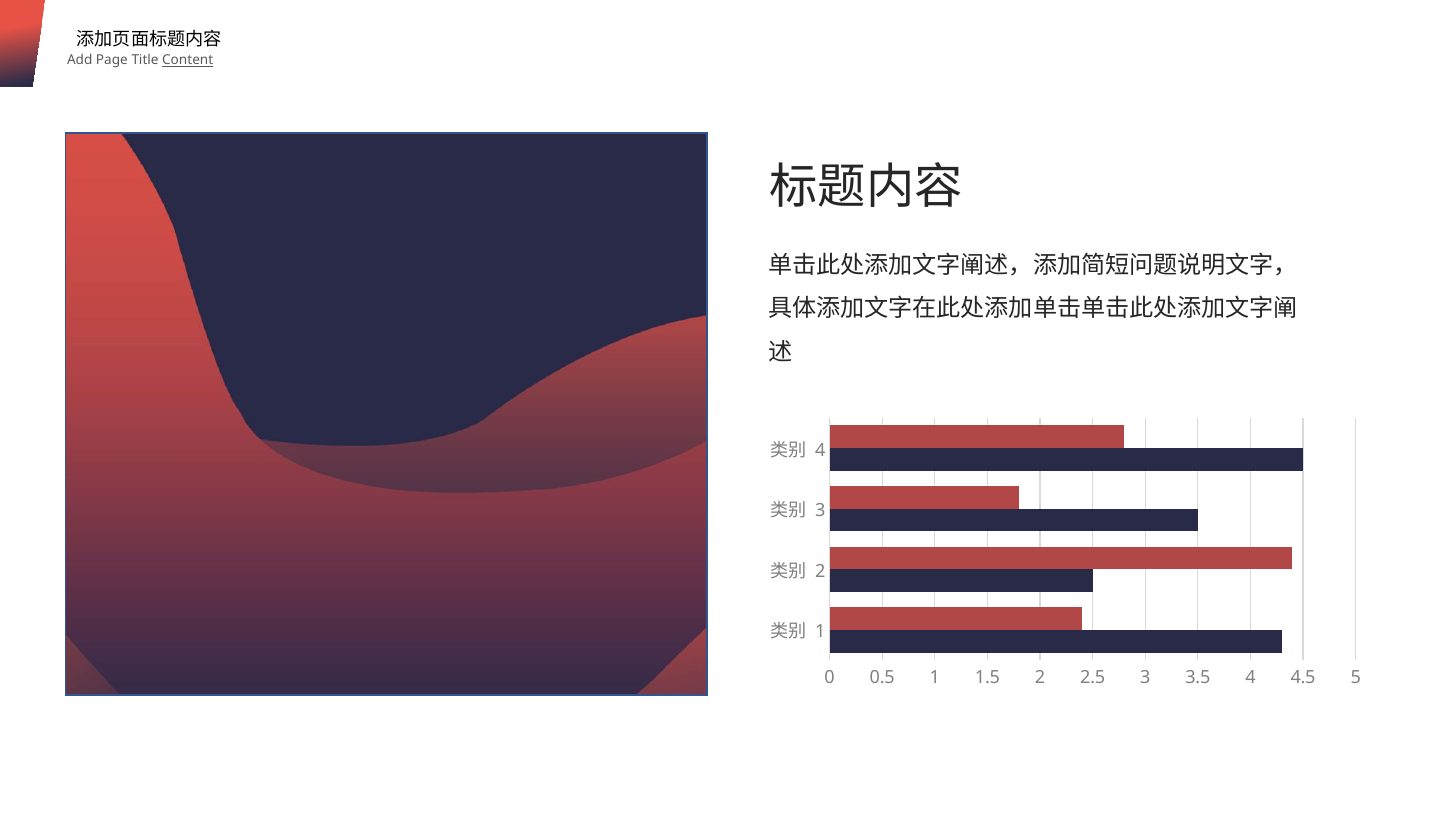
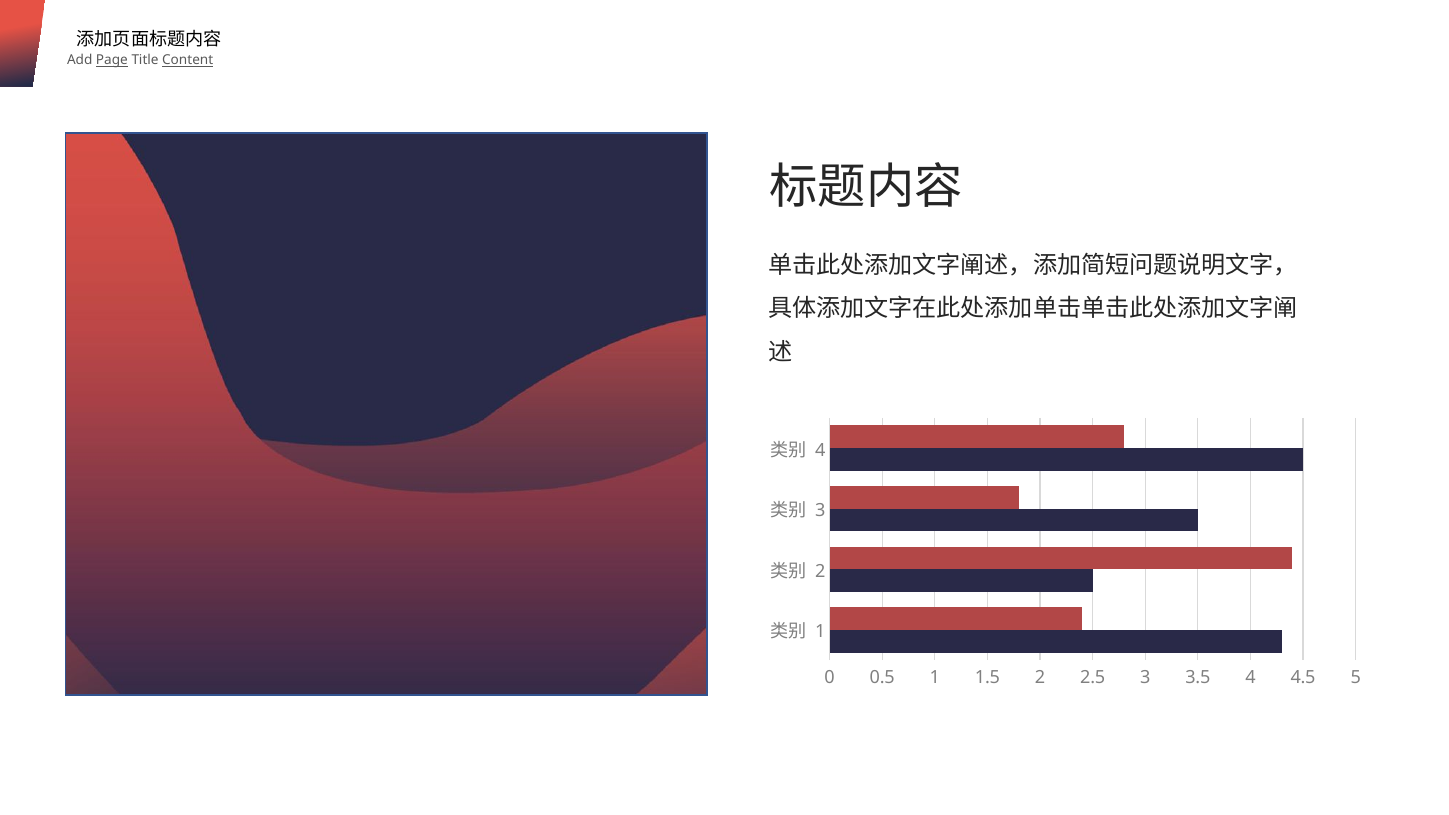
Page underline: none -> present (112, 60)
